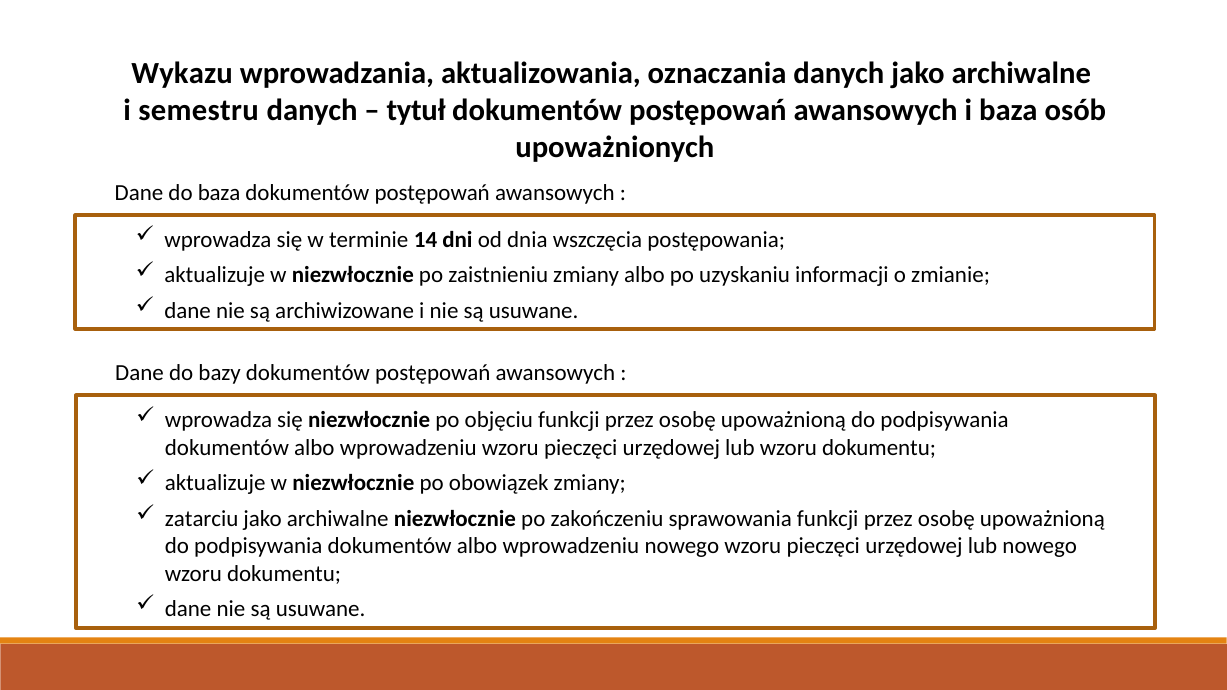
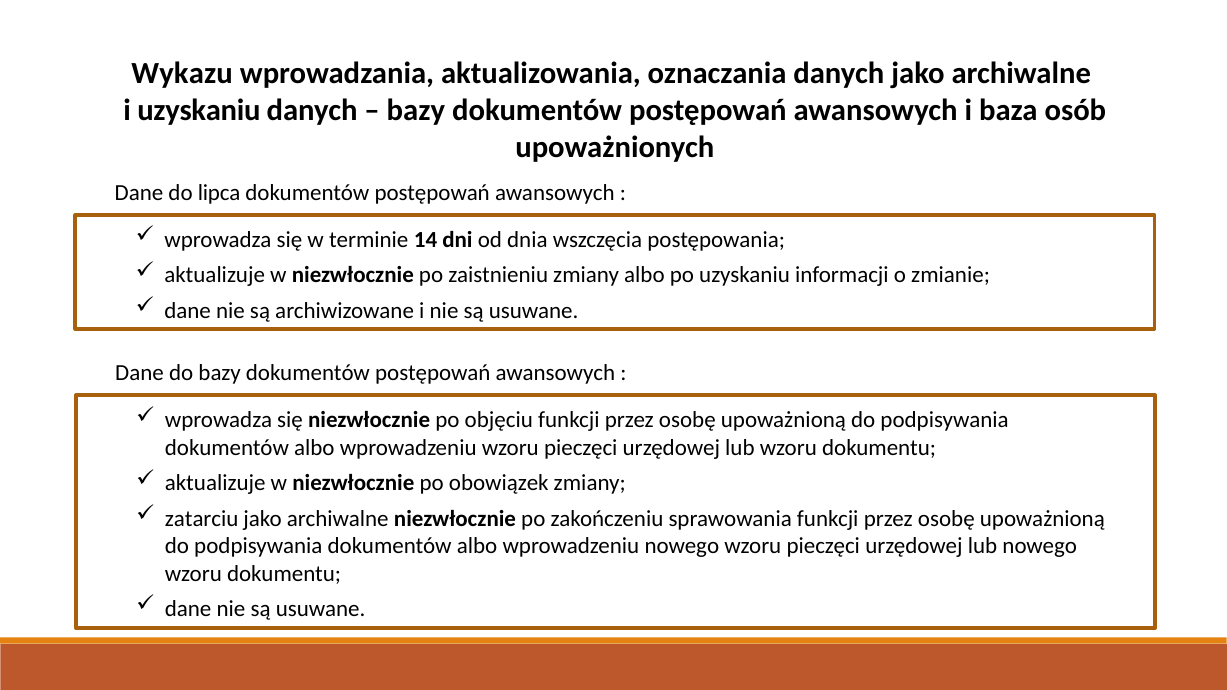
i semestru: semestru -> uzyskaniu (199, 110)
tytuł: tytuł -> bazy (416, 110)
do baza: baza -> lipca (219, 193)
